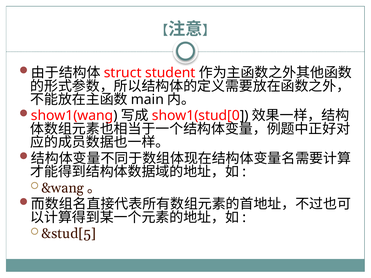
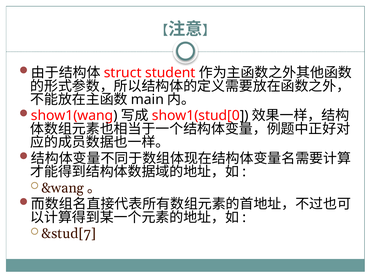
&stud[5: &stud[5 -> &stud[7 (69, 234)
